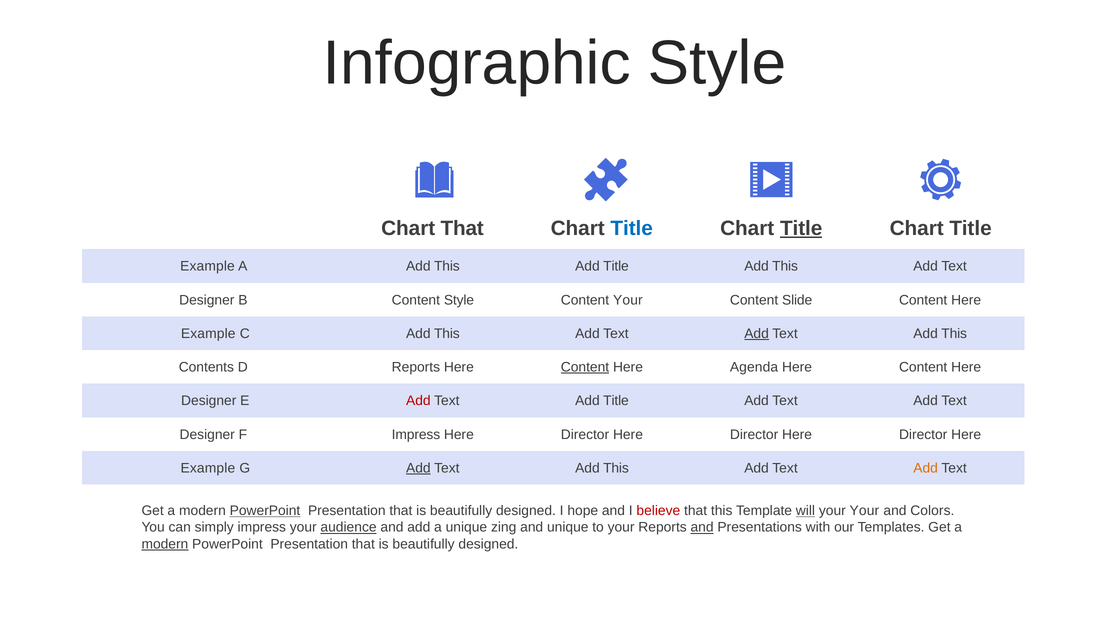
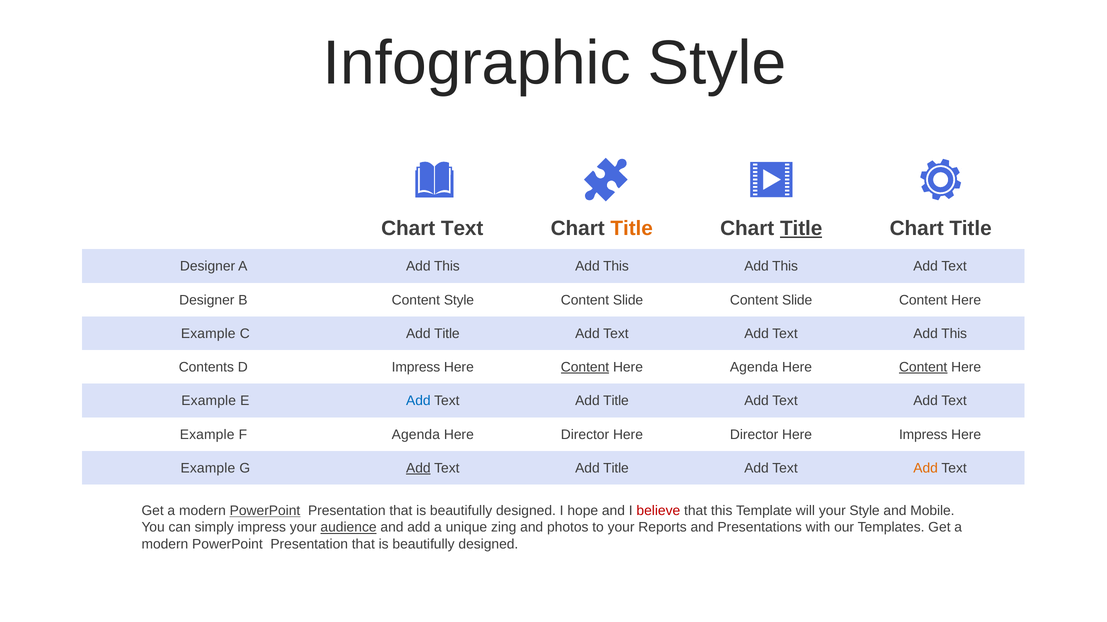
Chart That: That -> Text (462, 229)
Title colour: blue -> orange (632, 229)
Example: Example -> Designer (208, 267)
Title: Title -> This (616, 267)
Your: Your -> Slide (628, 300)
C Add This: This -> Title (447, 334)
Add underline: present -> none (757, 334)
D Reports: Reports -> Impress (416, 368)
Content underline: none -> present (923, 368)
Designer: Designer -> Example (209, 401)
Add colour: red -> blue (418, 401)
Designer: Designer -> Example (207, 435)
F Impress: Impress -> Agenda (416, 435)
Director: Director -> Impress (923, 435)
This: This -> Title (616, 469)
will underline: present -> none (805, 511)
your Your: Your -> Style (865, 511)
Colors: Colors -> Mobile (932, 511)
and unique: unique -> photos (568, 528)
and underline: present -> none (702, 528)
modern underline: present -> none (165, 545)
